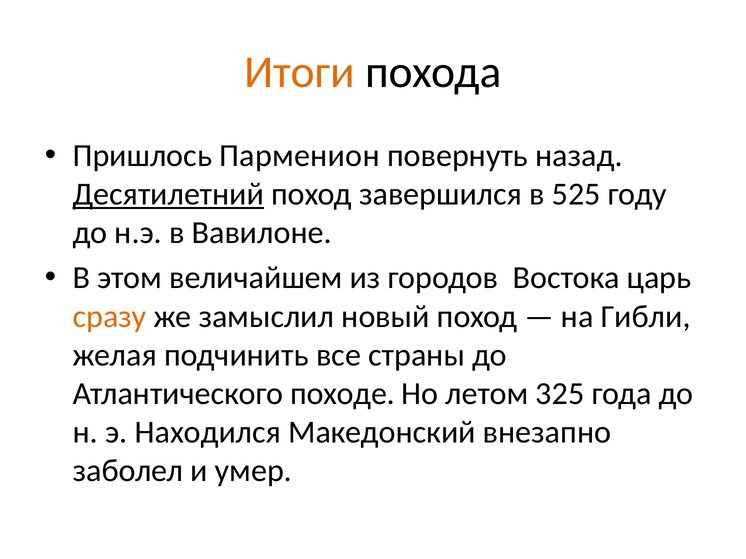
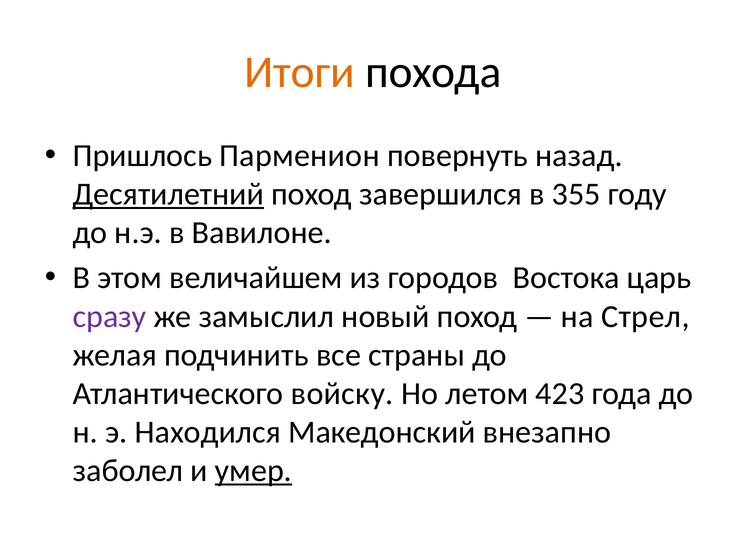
525: 525 -> 355 (576, 194)
сразу colour: orange -> purple (110, 317)
Гибли: Гибли -> Стрел (645, 317)
походе: походе -> войску (342, 394)
325: 325 -> 423 (560, 394)
умер underline: none -> present (253, 471)
